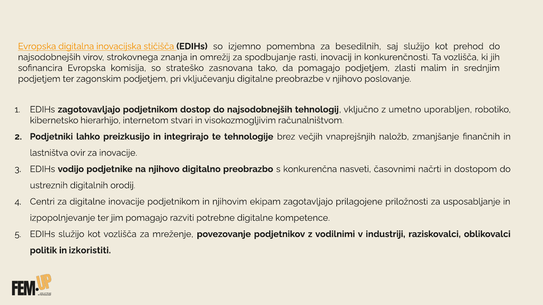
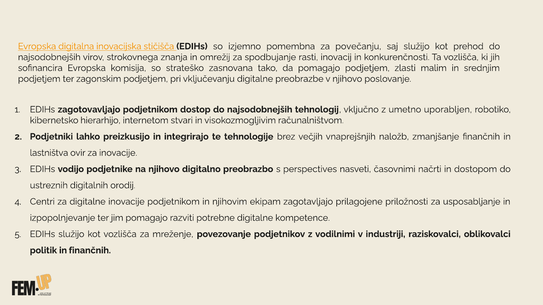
besedilnih: besedilnih -> povečanju (358, 46)
konkurenčna: konkurenčna -> perspectives (310, 169)
in izkoristiti: izkoristiti -> finančnih (90, 251)
